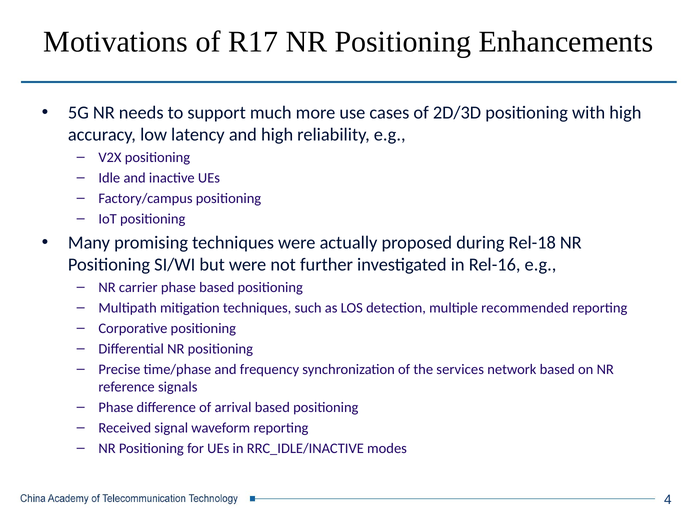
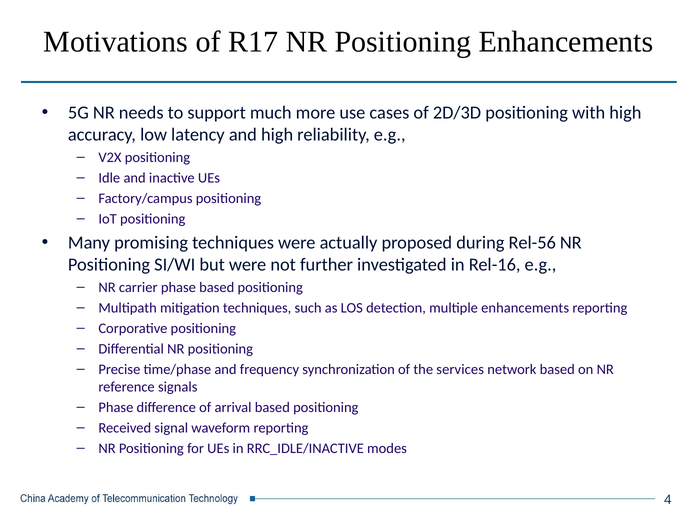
Rel-18: Rel-18 -> Rel-56 (532, 243)
multiple recommended: recommended -> enhancements (525, 308)
